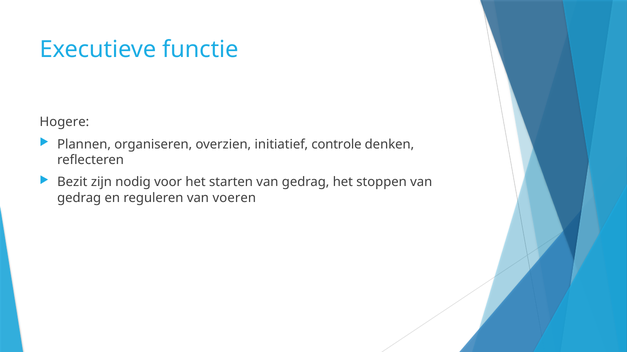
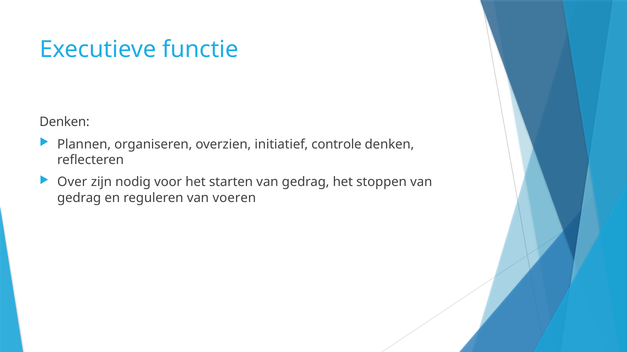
Hogere: Hogere -> Denken (64, 122)
Bezit: Bezit -> Over (72, 182)
